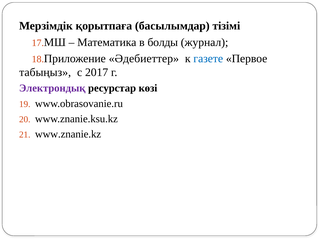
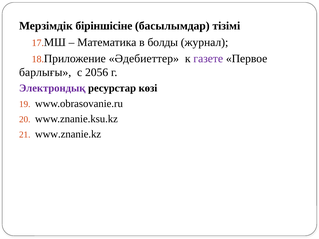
қорытпаға: қорытпаға -> біріншісіне (104, 26)
газете colour: blue -> purple (208, 59)
табыңыз: табыңыз -> барлығы (45, 73)
2017: 2017 -> 2056 (97, 73)
